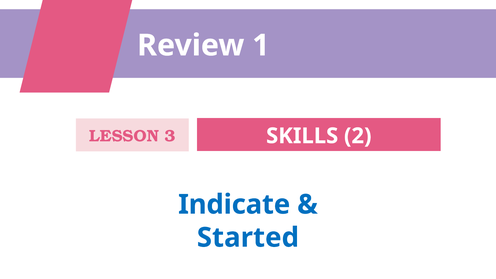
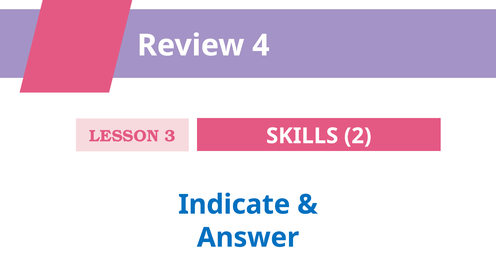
1: 1 -> 4 (261, 45)
Started: Started -> Answer (248, 238)
